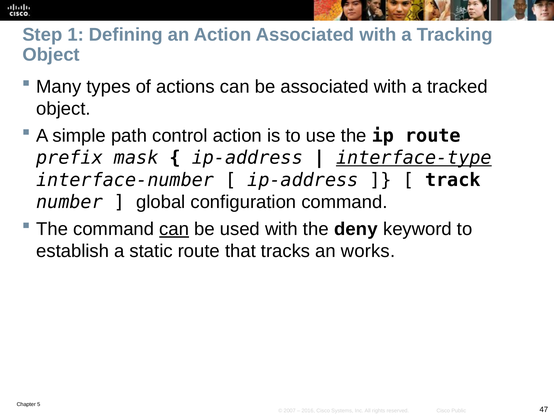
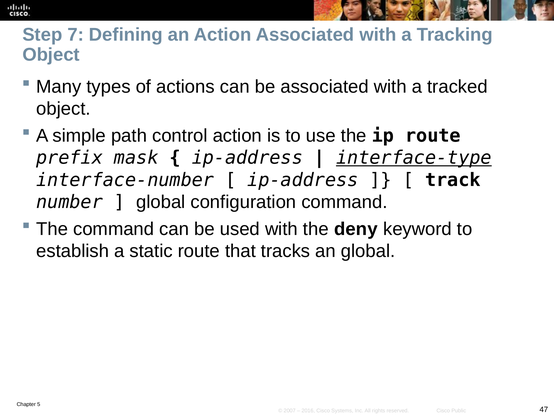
1: 1 -> 7 (76, 35)
can underline: present -> none (174, 229)
an works: works -> global (368, 251)
